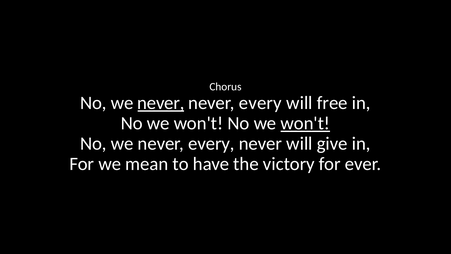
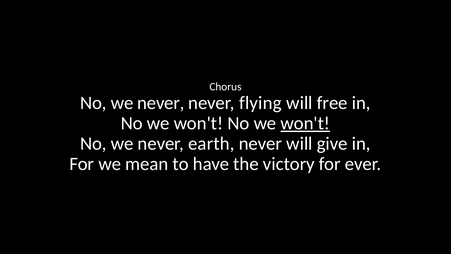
never underline: present -> none (161, 103)
every: every -> flying (260, 103)
we never every: every -> earth (211, 143)
